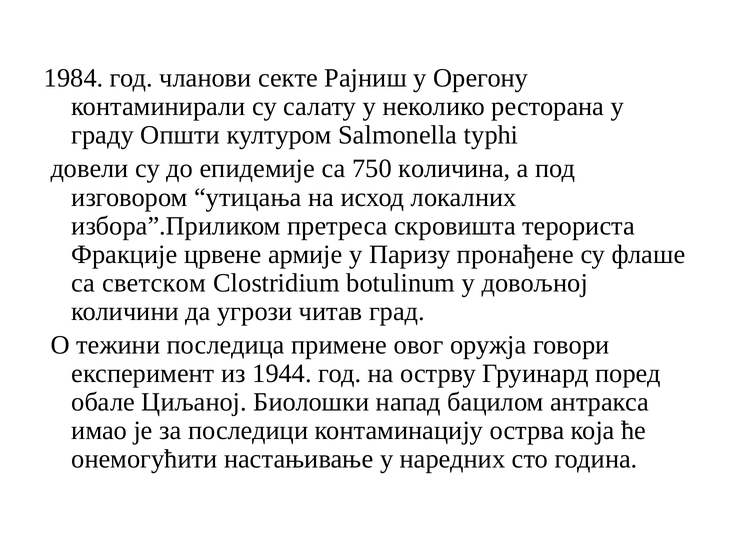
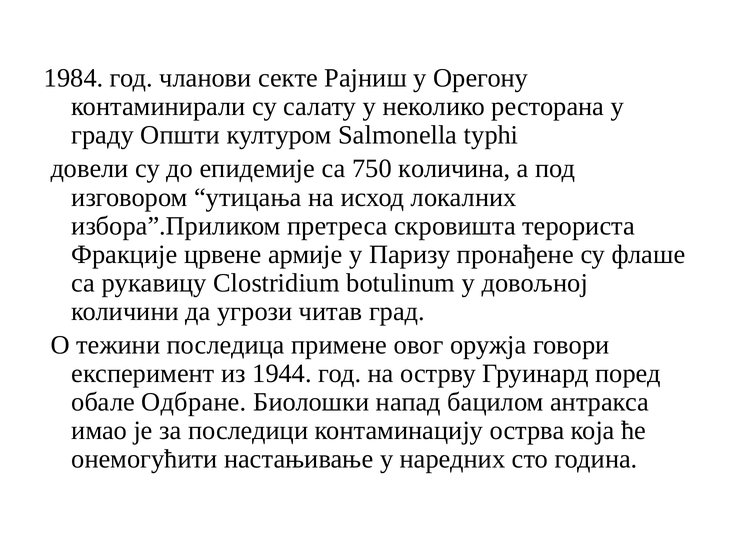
светском: светском -> рукавицу (154, 283)
Циљаној: Циљаној -> Одбране (194, 402)
